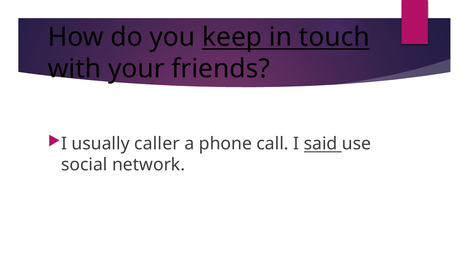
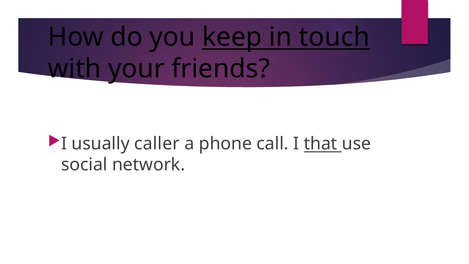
said: said -> that (321, 144)
